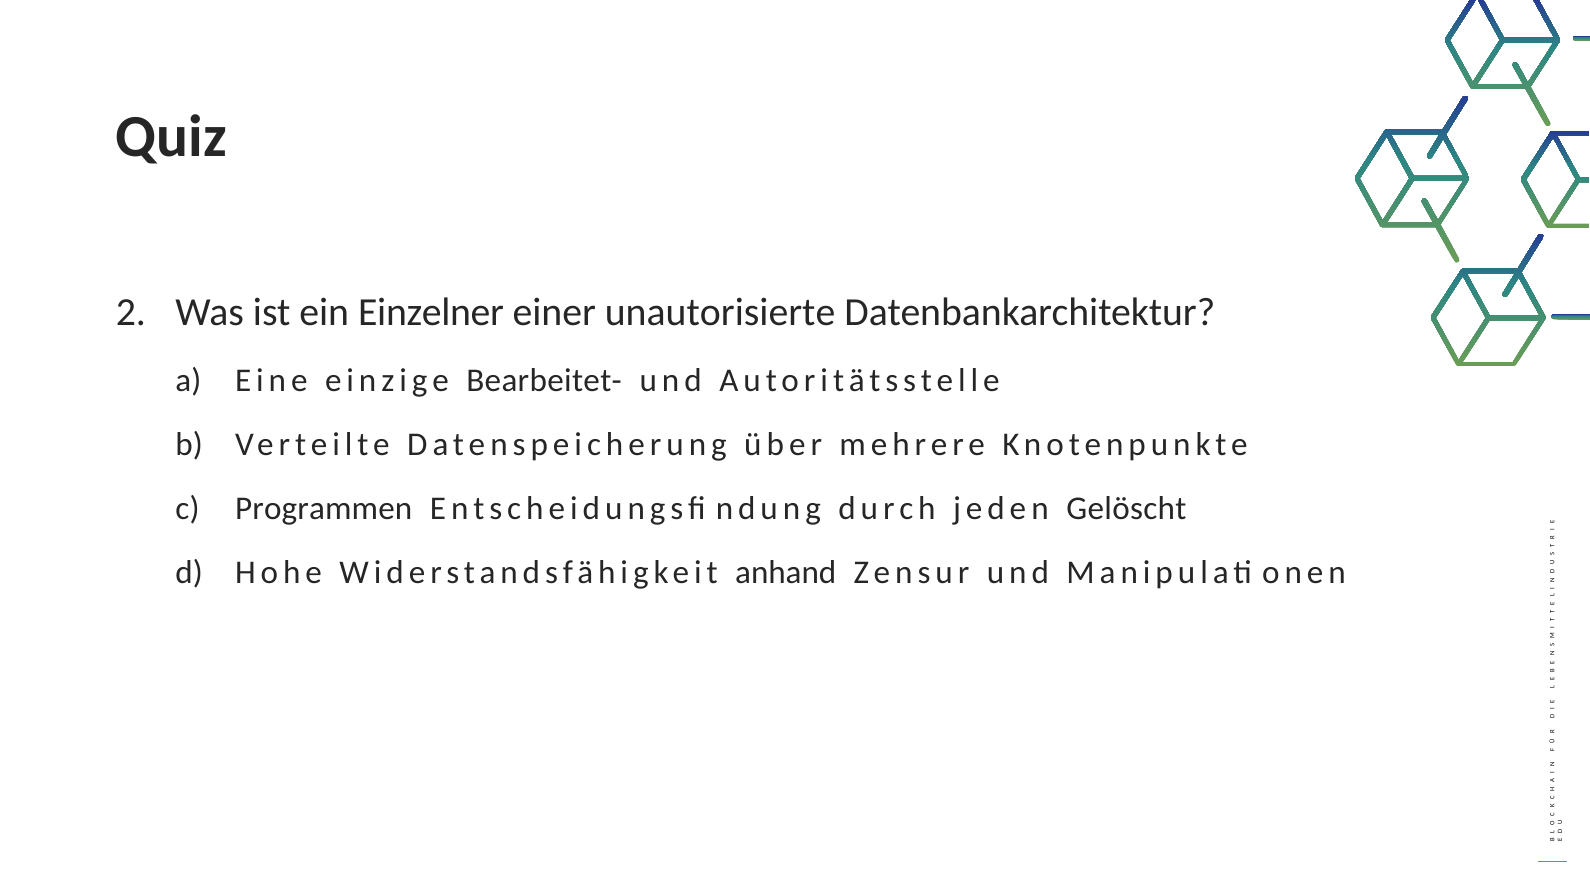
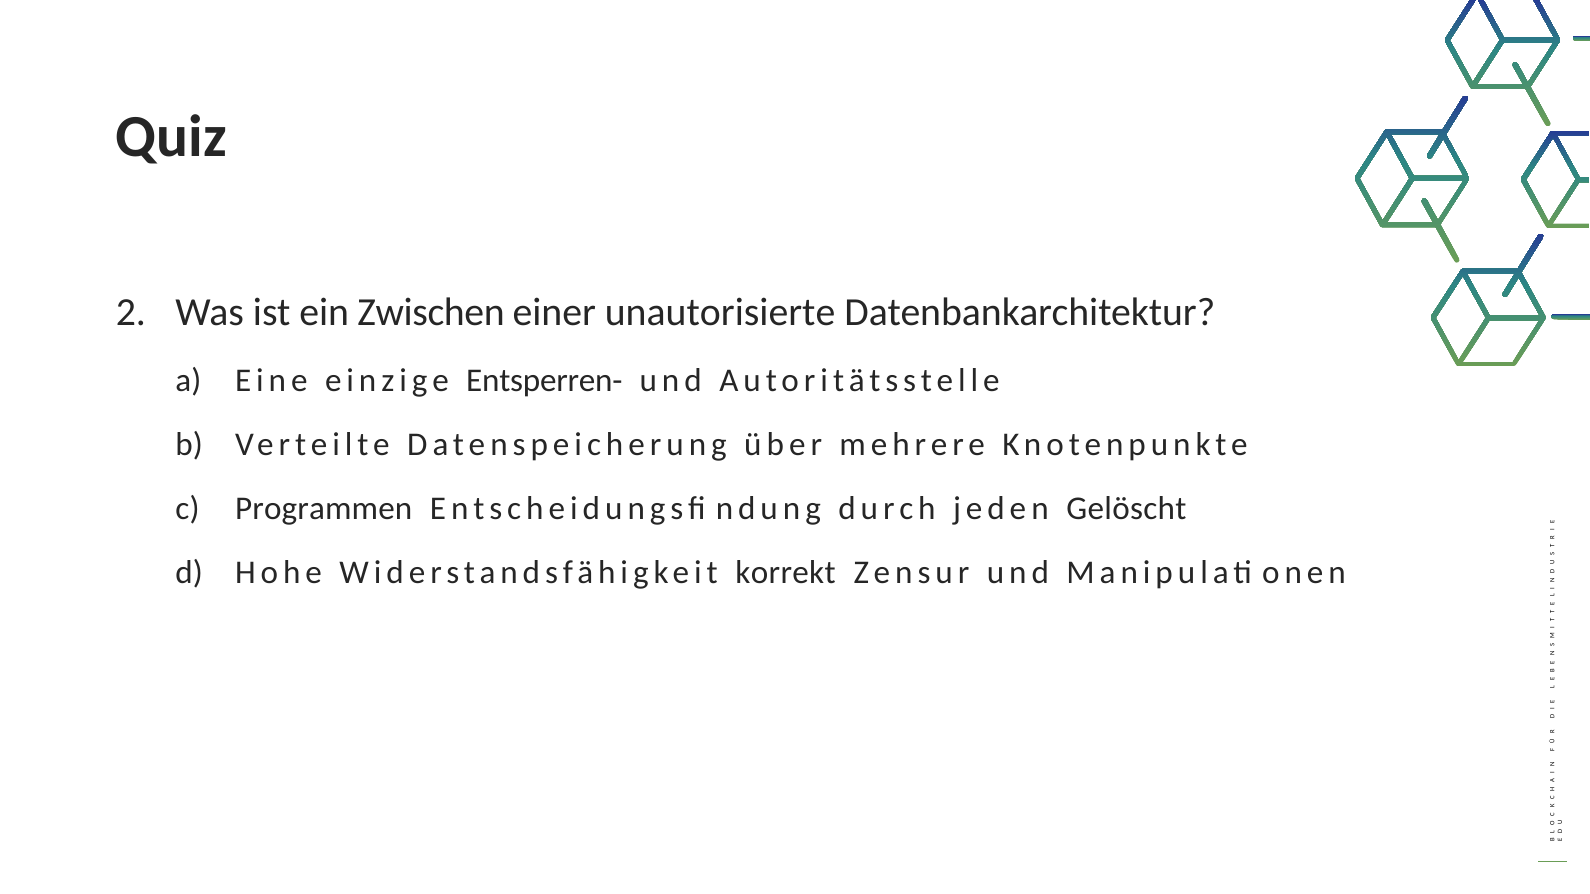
Einzelner: Einzelner -> Zwischen (431, 313)
Bearbeitet-: Bearbeitet- -> Entsperren- (544, 380)
anhand: anhand -> korrekt (786, 572)
